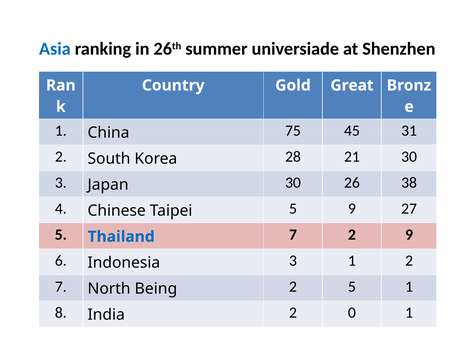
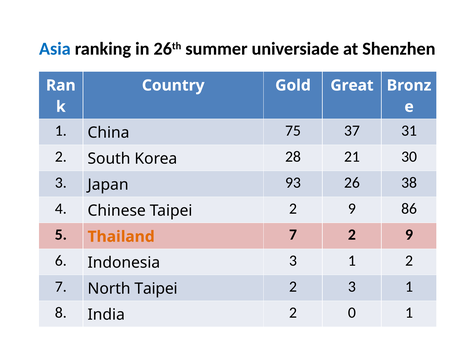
45: 45 -> 37 (352, 131)
Japan 30: 30 -> 93 (293, 183)
Chinese Taipei 5: 5 -> 2 (293, 209)
27: 27 -> 86 (409, 209)
Thailand colour: blue -> orange (121, 237)
North Being: Being -> Taipei (156, 289)
2 5: 5 -> 3 (352, 287)
